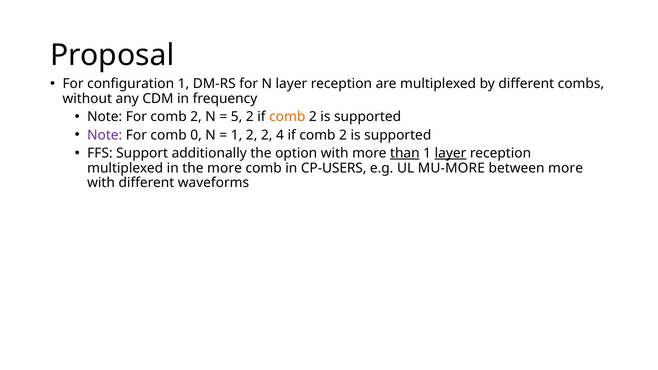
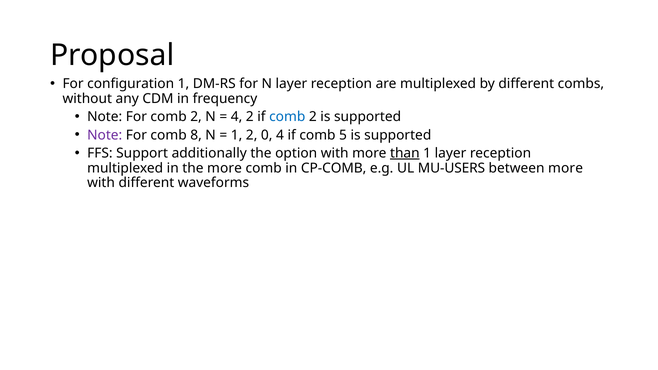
5: 5 -> 4 (237, 117)
comb colour: orange -> blue (287, 117)
0: 0 -> 8 (196, 135)
2 2: 2 -> 0 (267, 135)
4 if comb 2: 2 -> 5 (343, 135)
layer underline: present -> none (450, 153)
CP-USERS: CP-USERS -> CP-COMB (334, 168)
MU-MORE: MU-MORE -> MU-USERS (451, 168)
